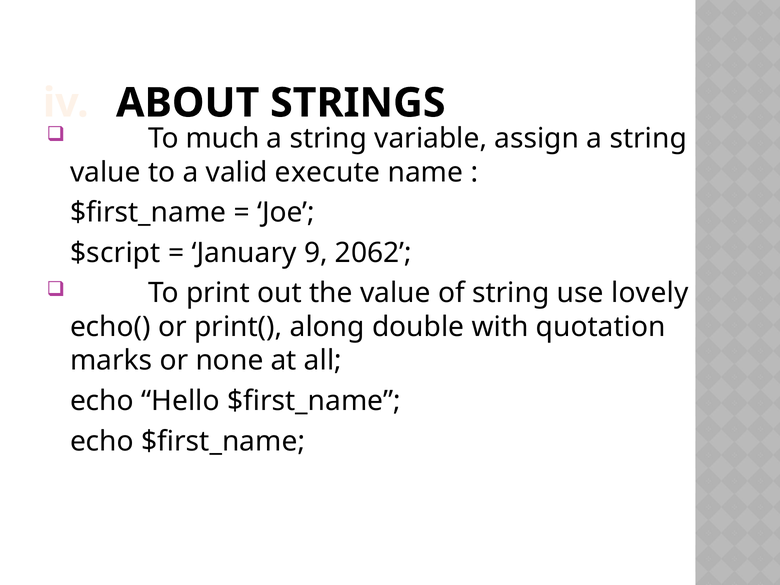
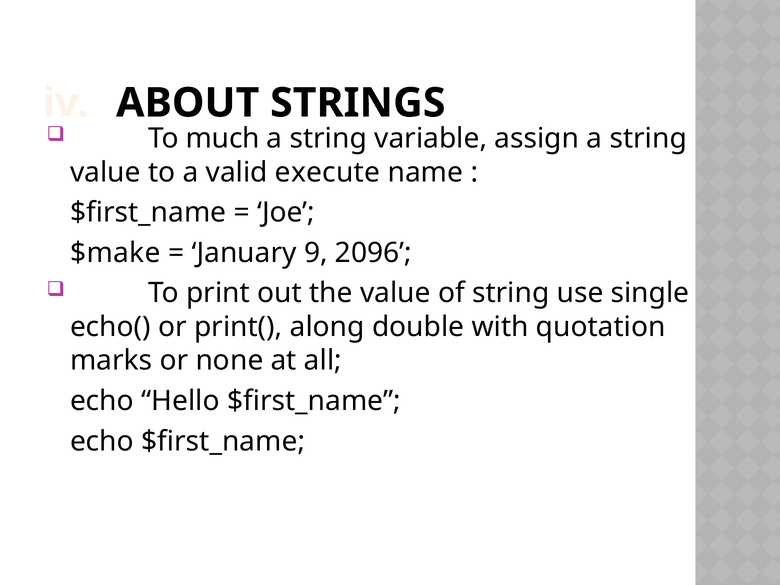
$script: $script -> $make (115, 253)
2062: 2062 -> 2096 (373, 253)
lovely: lovely -> single (650, 293)
